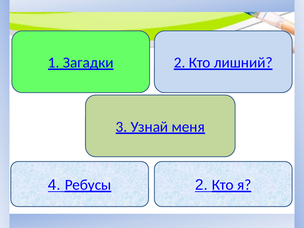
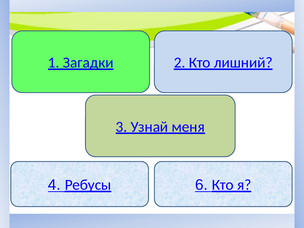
2: 2 -> 6 (201, 185)
